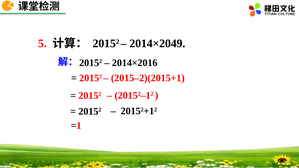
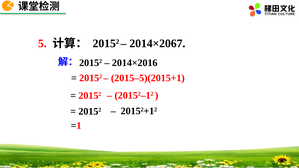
2014×2049: 2014×2049 -> 2014×2067 (158, 44)
2015–2)(2015+1: 2015–2)(2015+1 -> 2015–5)(2015+1 (148, 78)
